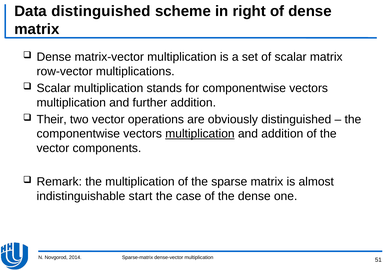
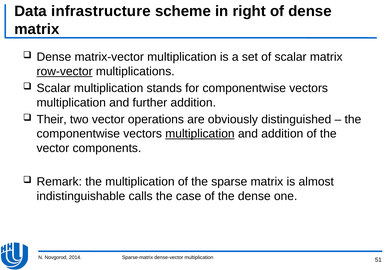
Data distinguished: distinguished -> infrastructure (101, 11)
row-vector underline: none -> present (65, 71)
start: start -> calls (141, 196)
